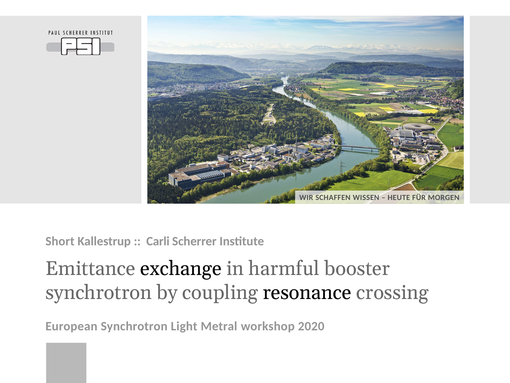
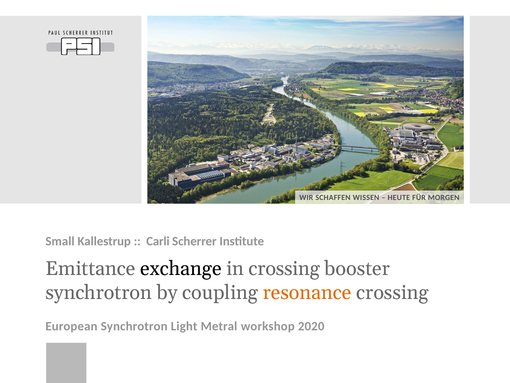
Short: Short -> Small (60, 241)
in harmful: harmful -> crossing (284, 268)
resonance colour: black -> orange (307, 292)
